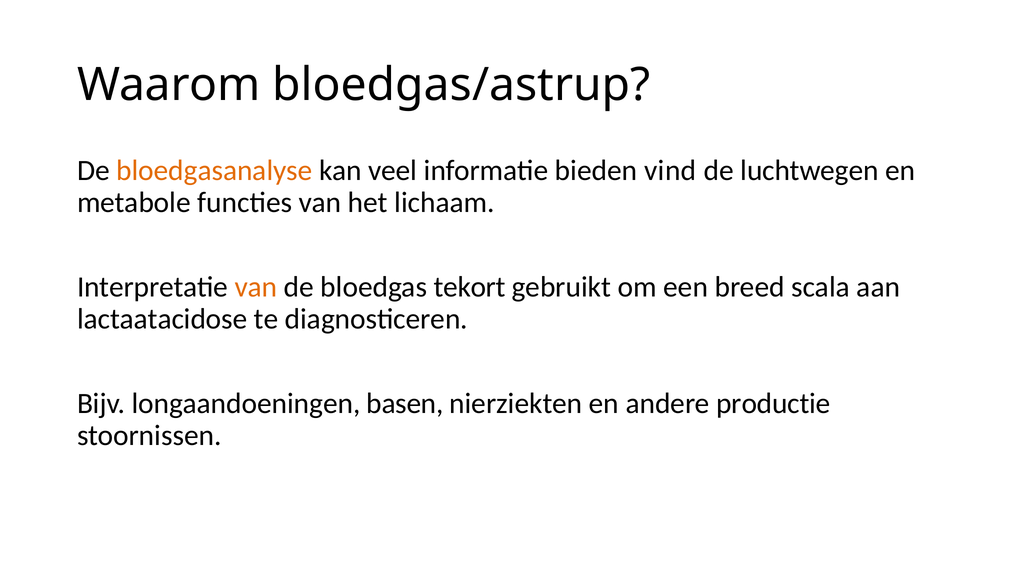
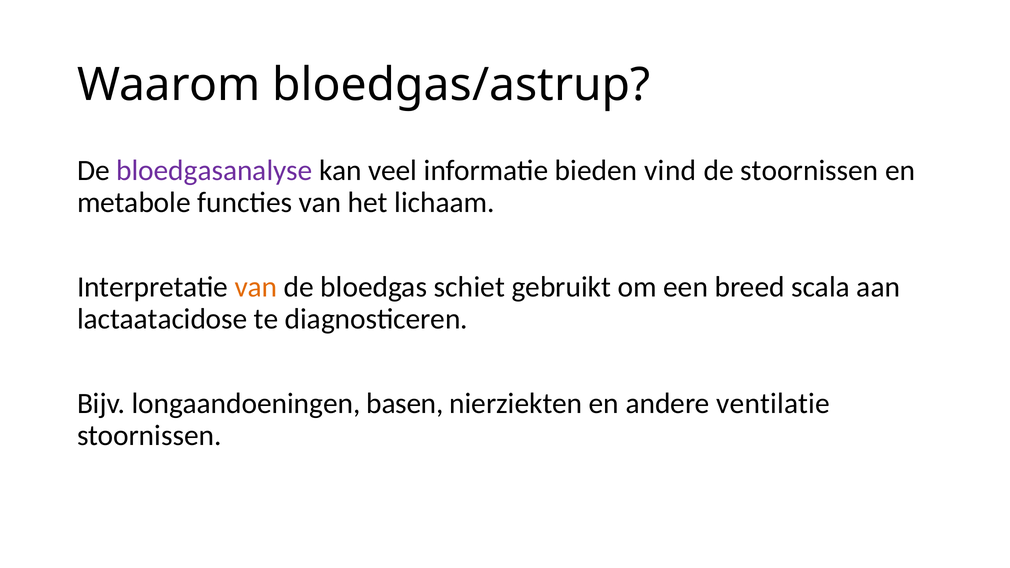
bloedgasanalyse colour: orange -> purple (214, 171)
de luchtwegen: luchtwegen -> stoornissen (809, 171)
tekort: tekort -> schiet (469, 287)
productie: productie -> ventilatie (773, 404)
